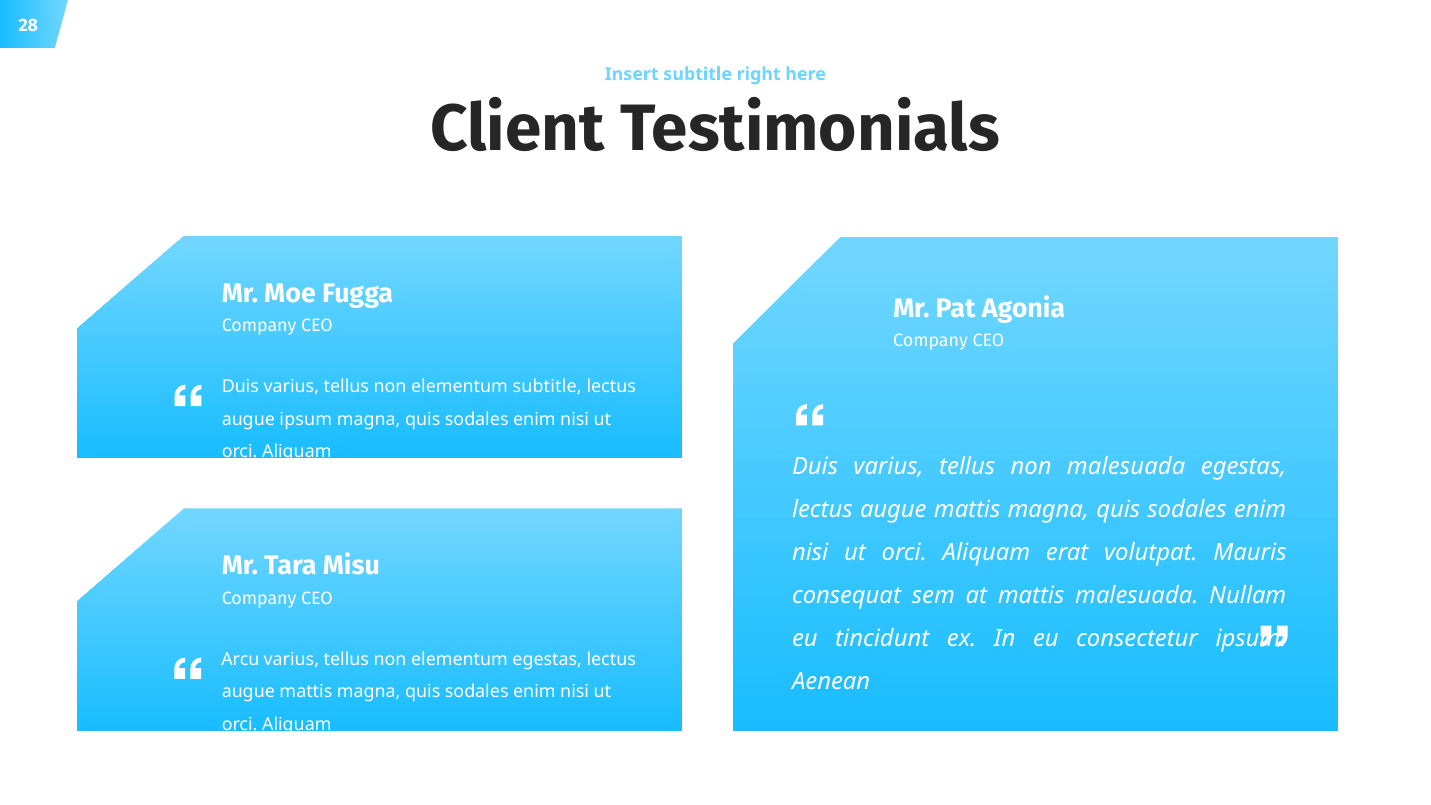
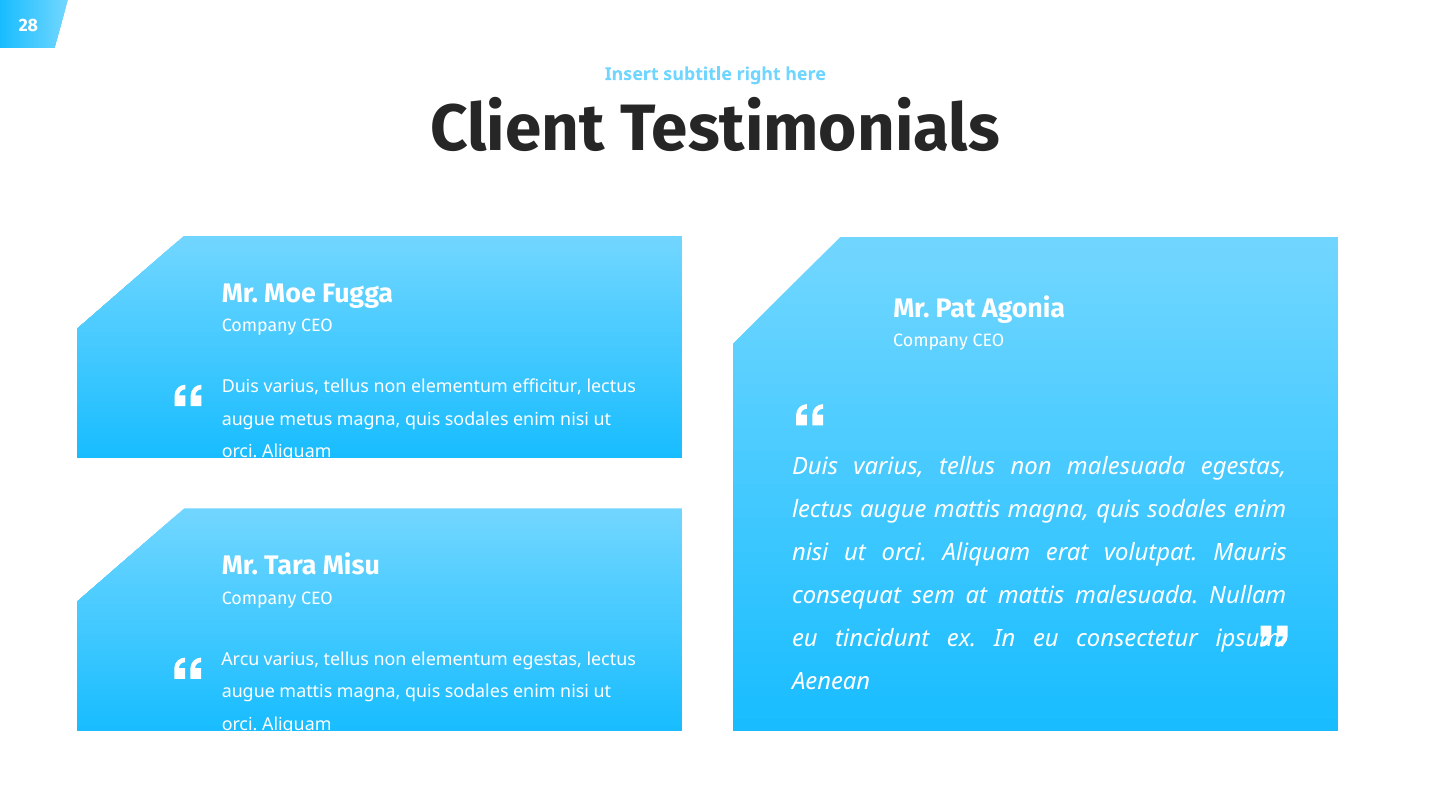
elementum subtitle: subtitle -> efficitur (547, 387)
augue ipsum: ipsum -> metus (306, 419)
